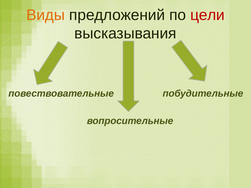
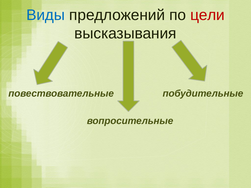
Виды colour: orange -> blue (46, 15)
